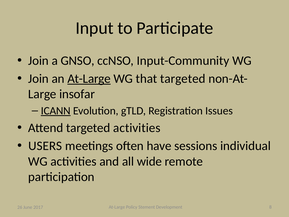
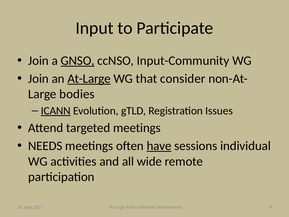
GNSO underline: none -> present (78, 61)
that targeted: targeted -> consider (183, 79)
insofar: insofar -> bodies (77, 94)
targeted activities: activities -> meetings (137, 128)
USERS: USERS -> NEEDS (45, 146)
have underline: none -> present (159, 146)
